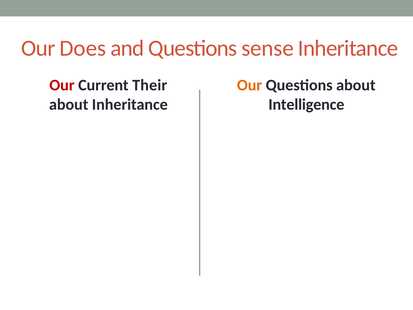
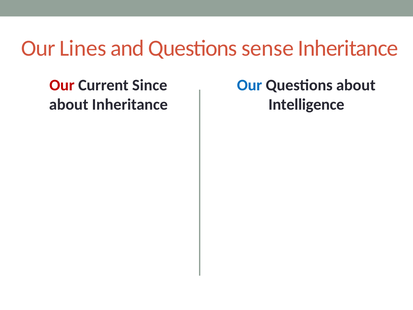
Does: Does -> Lines (83, 48)
Our colour: orange -> blue (250, 85)
Their: Their -> Since (150, 85)
